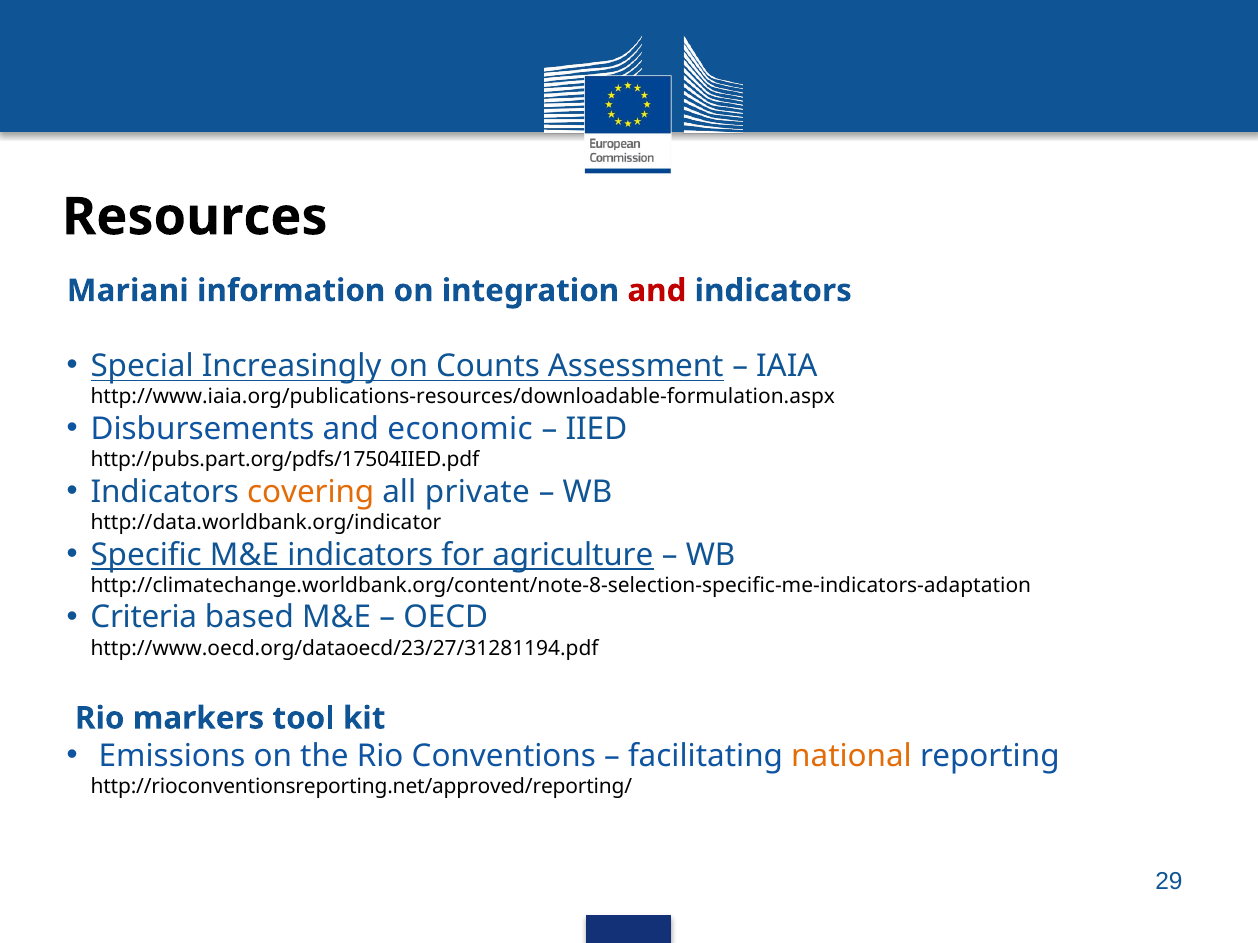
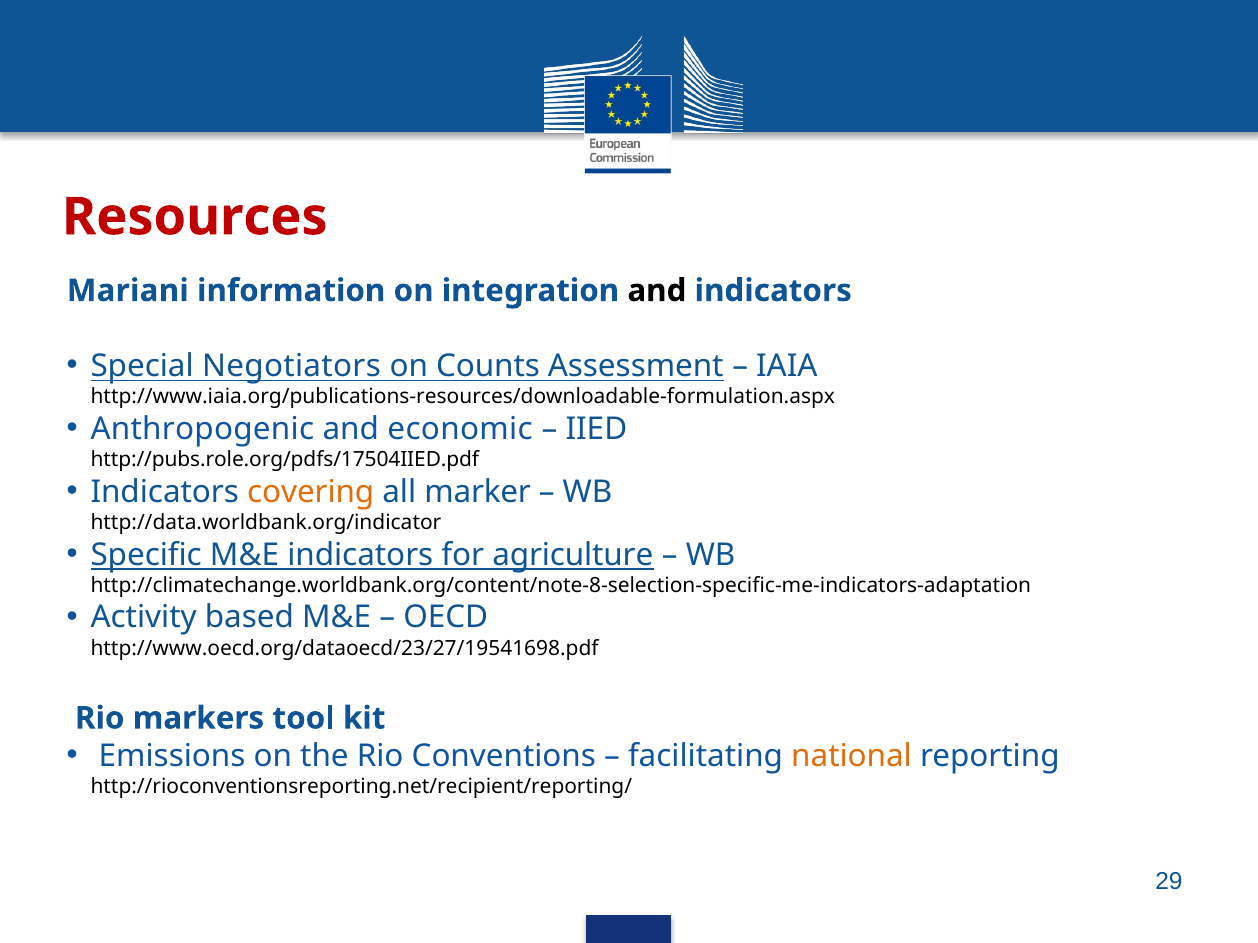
Resources colour: black -> red (195, 217)
and colour: red -> black (657, 291)
Increasingly: Increasingly -> Negotiators (291, 366)
Disbursements: Disbursements -> Anthropogenic (202, 429)
http://pubs.part.org/pdfs/17504IIED.pdf: http://pubs.part.org/pdfs/17504IIED.pdf -> http://pubs.role.org/pdfs/17504IIED.pdf (285, 460)
private: private -> marker (478, 492)
Criteria: Criteria -> Activity (144, 618)
http://www.oecd.org/dataoecd/23/27/31281194.pdf: http://www.oecd.org/dataoecd/23/27/31281194.pdf -> http://www.oecd.org/dataoecd/23/27/19541698.pdf (345, 649)
http://rioconventionsreporting.net/approved/reporting/: http://rioconventionsreporting.net/approved/reporting/ -> http://rioconventionsreporting.net/recipient/reporting/ (361, 787)
